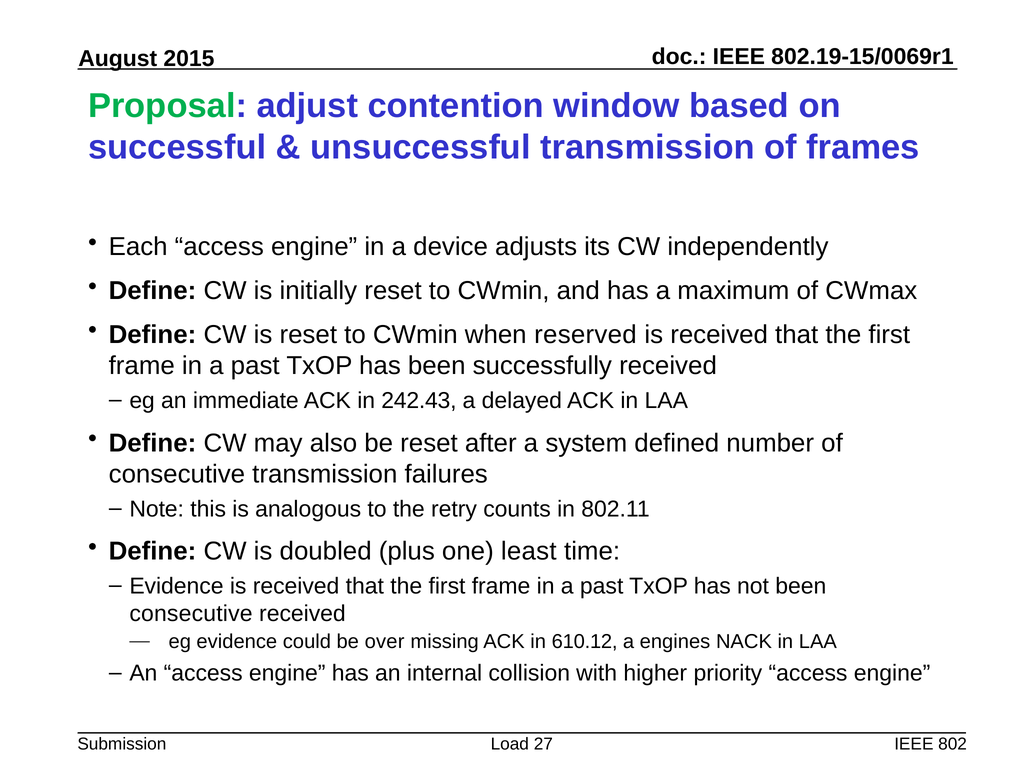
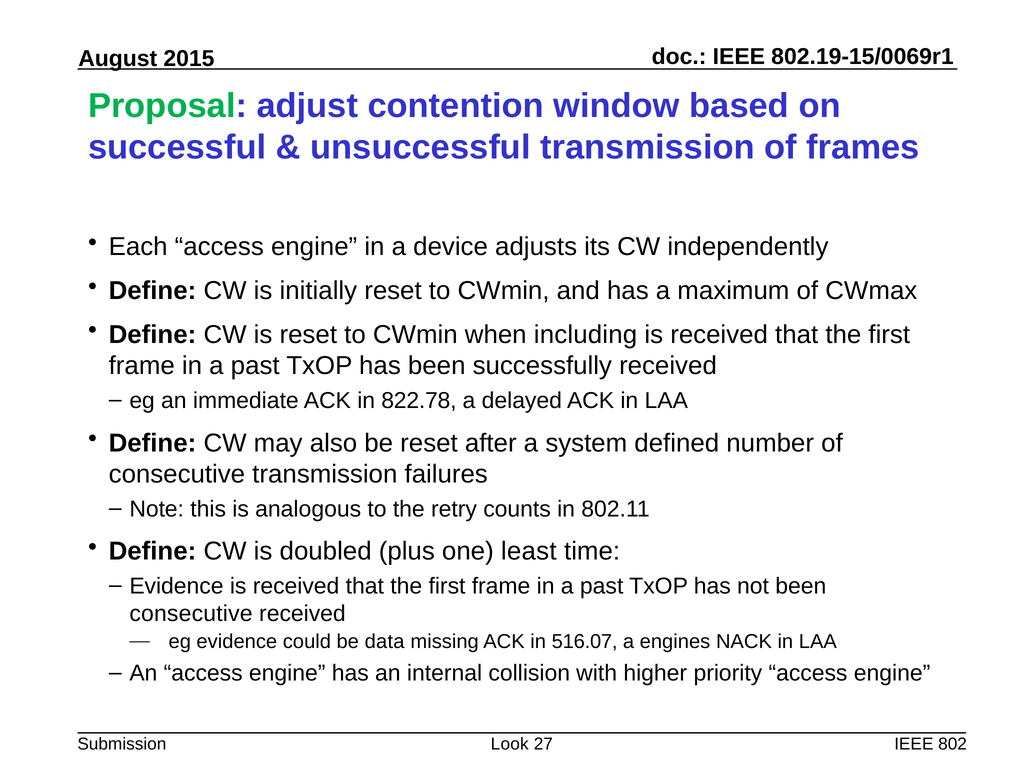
reserved: reserved -> including (586, 335)
242.43: 242.43 -> 822.78 (419, 401)
over: over -> data (385, 642)
610.12: 610.12 -> 516.07 (585, 642)
Load: Load -> Look (510, 744)
